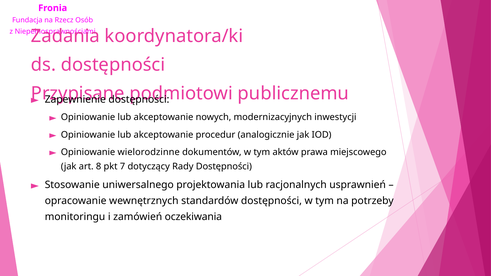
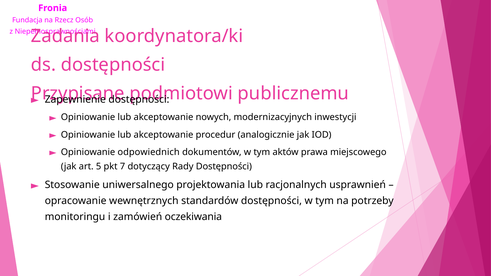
wielorodzinne: wielorodzinne -> odpowiednich (149, 152)
8: 8 -> 5 (99, 167)
